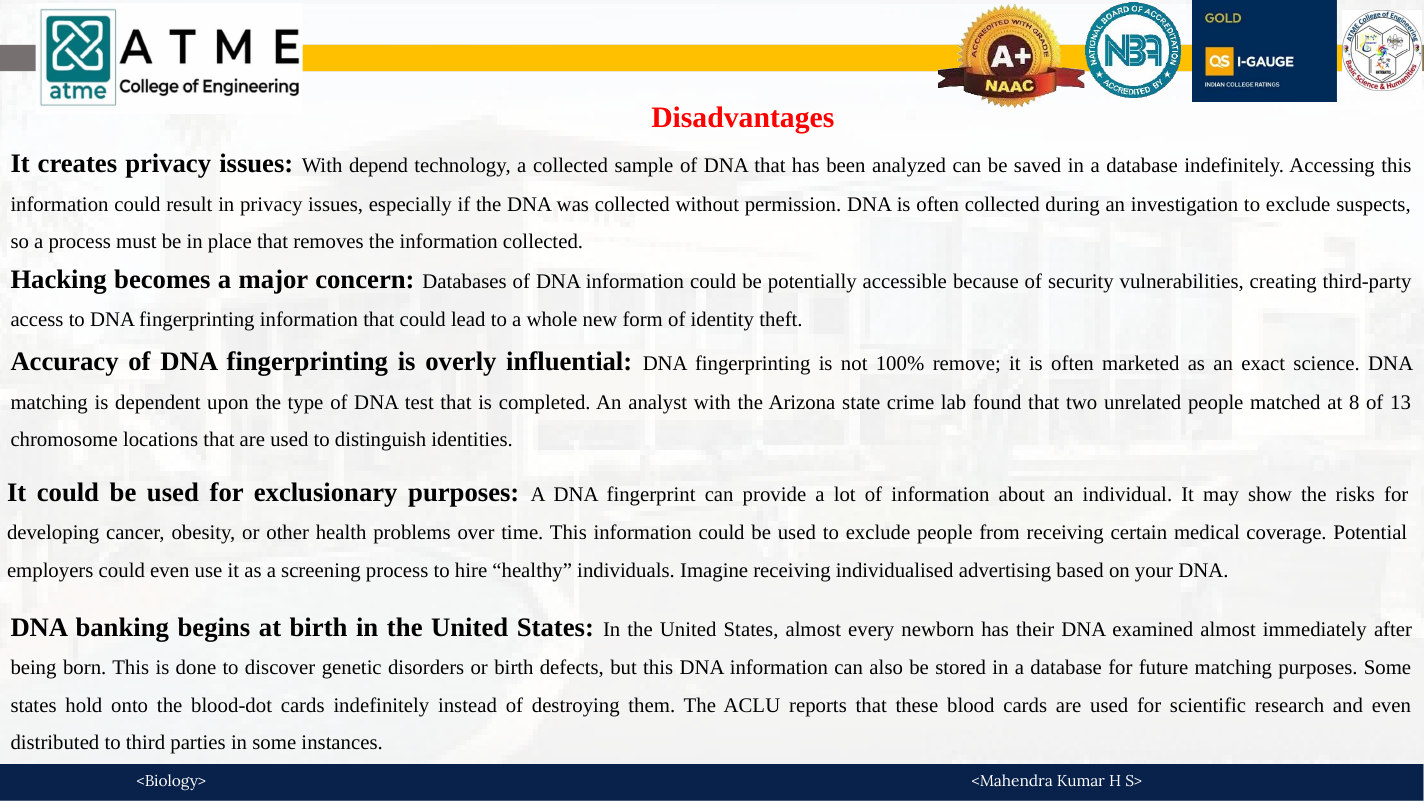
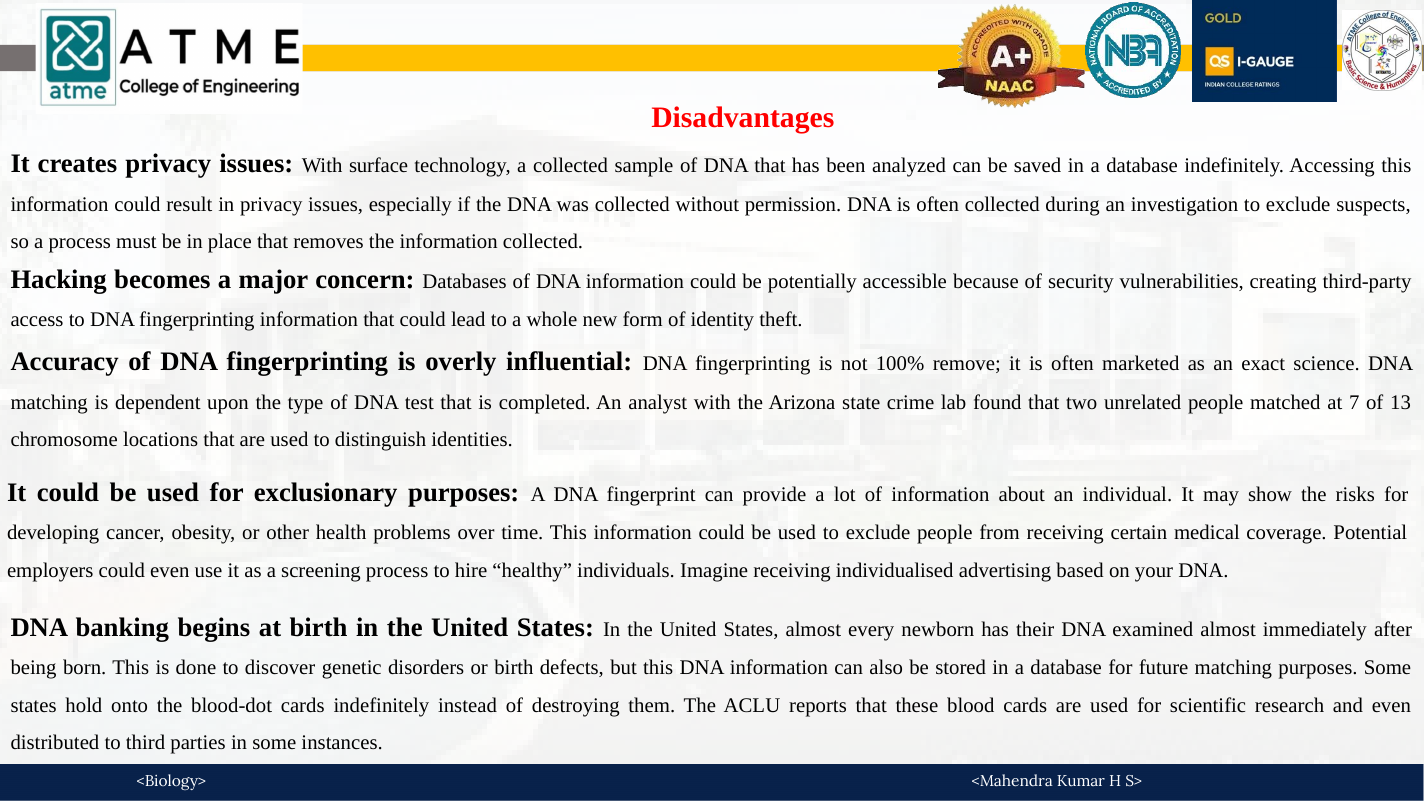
depend: depend -> surface (379, 166)
8: 8 -> 7 (1354, 403)
